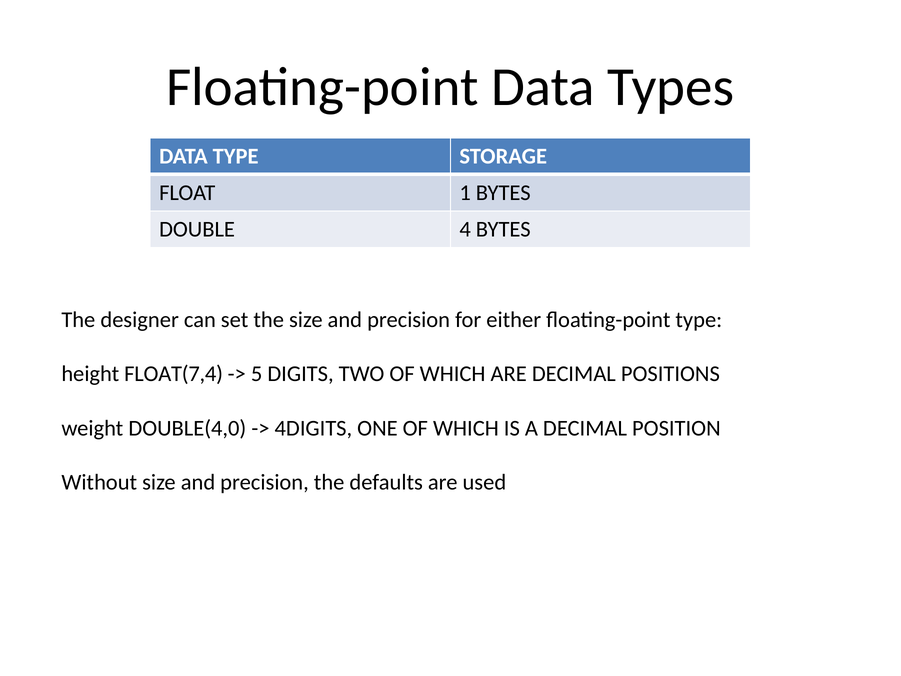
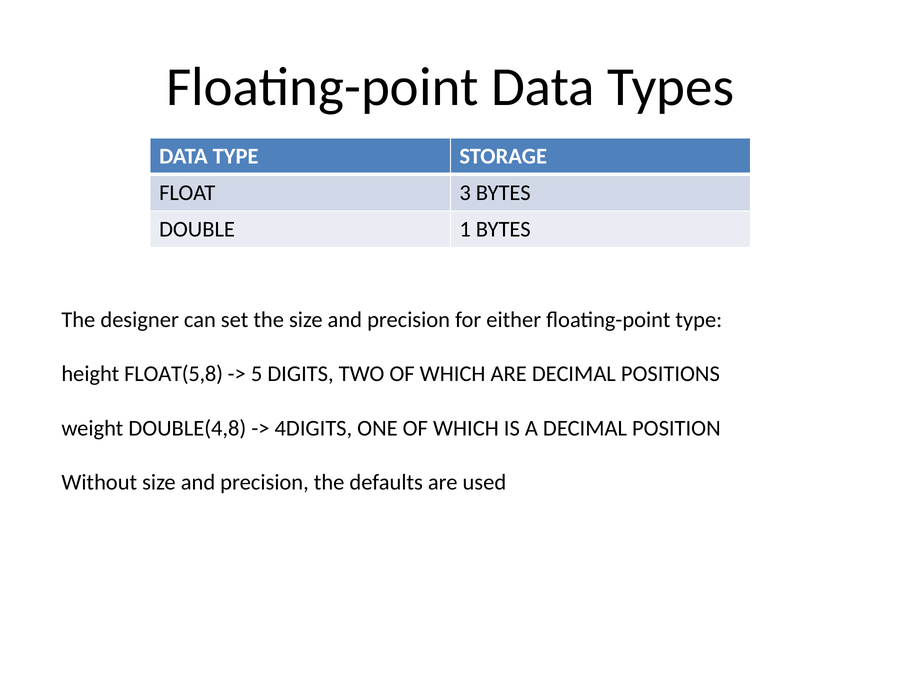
1: 1 -> 3 (465, 193)
4: 4 -> 1 (465, 229)
FLOAT(7,4: FLOAT(7,4 -> FLOAT(5,8 (174, 374)
DOUBLE(4,0: DOUBLE(4,0 -> DOUBLE(4,8 (187, 428)
